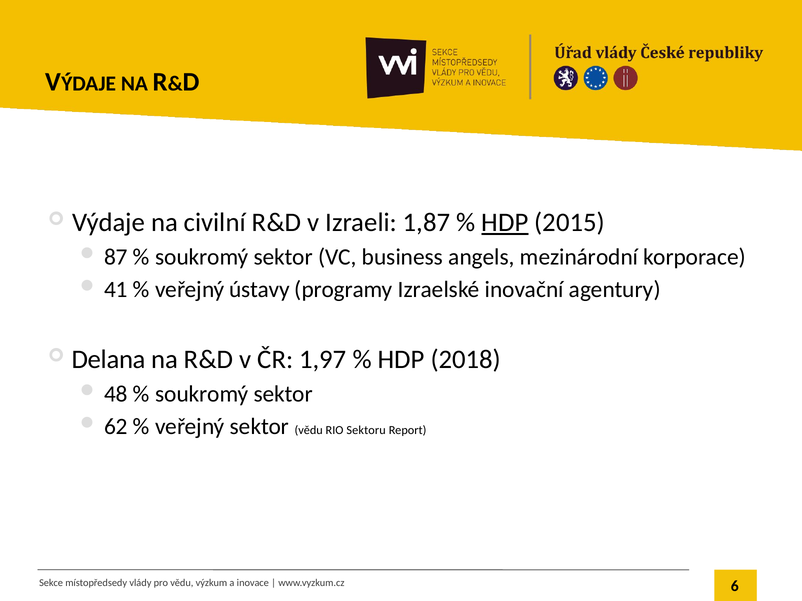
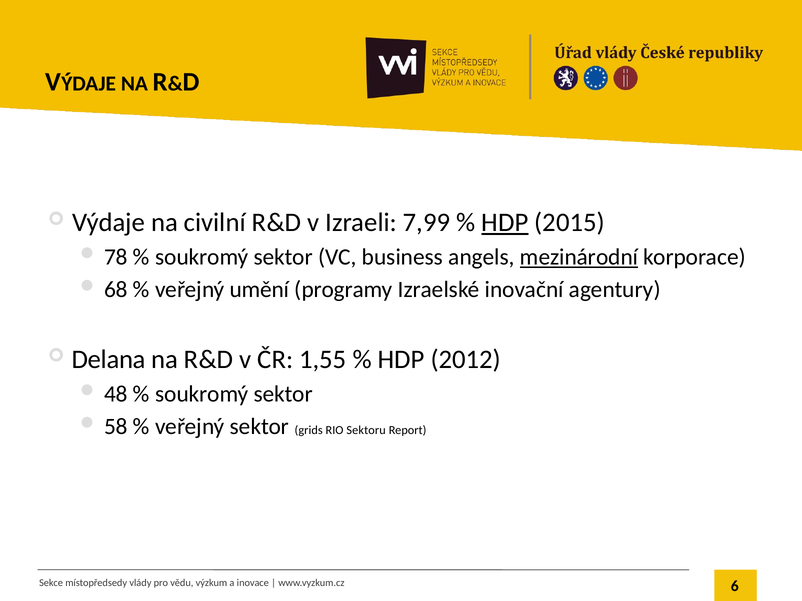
1,87: 1,87 -> 7,99 (427, 223)
87: 87 -> 78 (116, 257)
mezinárodní underline: none -> present (579, 257)
41: 41 -> 68 (116, 290)
ústavy: ústavy -> umění (260, 290)
1,97: 1,97 -> 1,55 (323, 360)
2018: 2018 -> 2012 (466, 360)
62: 62 -> 58 (116, 427)
sektor vědu: vědu -> grids (309, 431)
